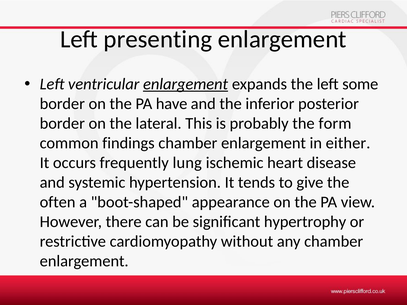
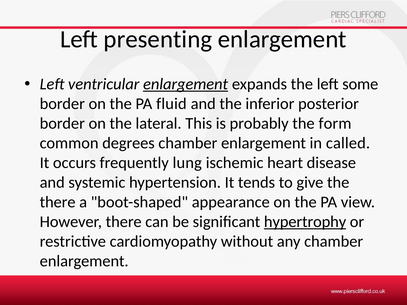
have: have -> fluid (171, 104)
findings: findings -> degrees (128, 143)
either: either -> called (348, 143)
often: often -> there (58, 202)
hypertrophy underline: none -> present (305, 222)
